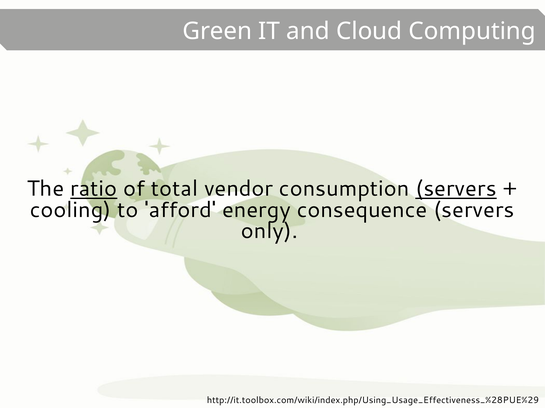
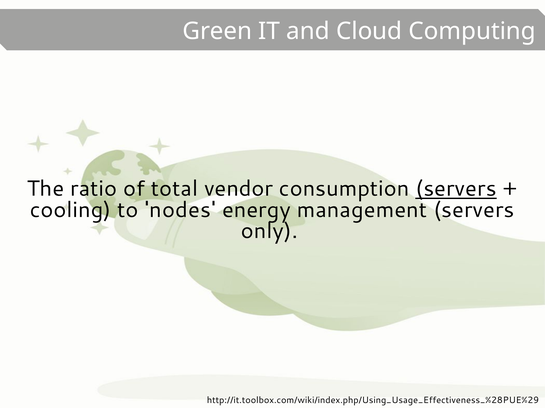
ratio underline: present -> none (94, 189)
afford: afford -> nodes (180, 210)
consequence: consequence -> management (362, 210)
